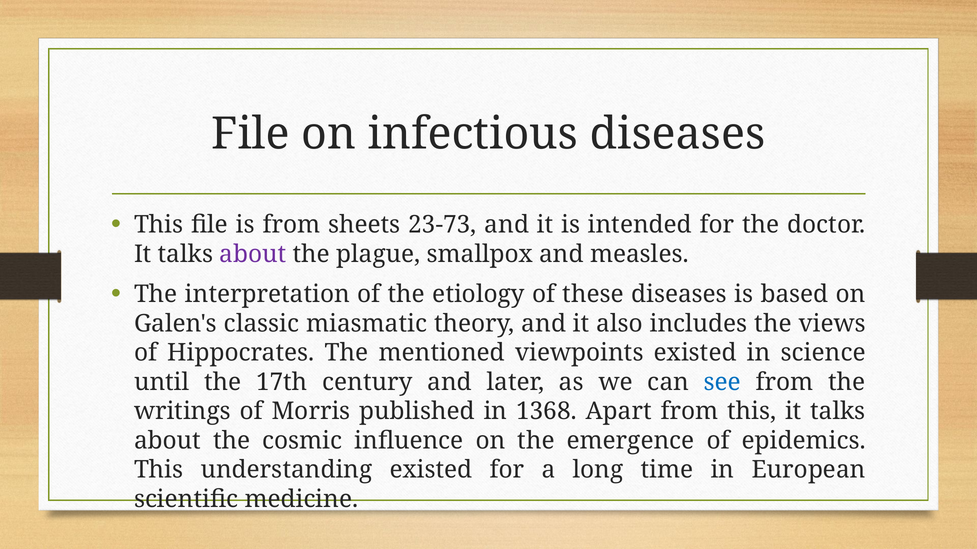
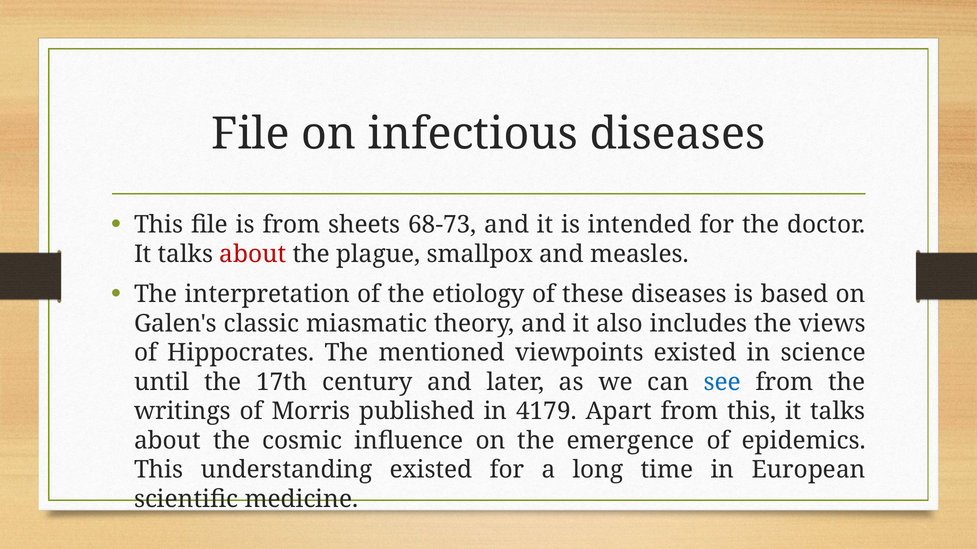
23-73: 23-73 -> 68-73 (442, 225)
about colour: purple -> red (253, 254)
1368: 1368 -> 4179 (546, 412)
